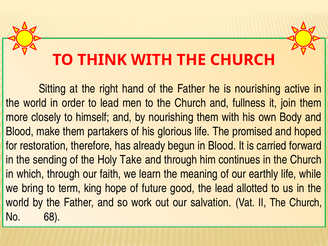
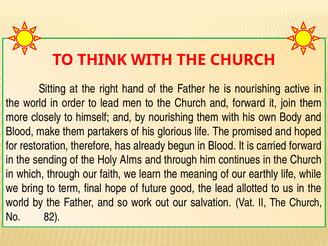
and fullness: fullness -> forward (249, 103)
Take: Take -> Alms (131, 160)
king: king -> final (93, 188)
68: 68 -> 82 (52, 217)
